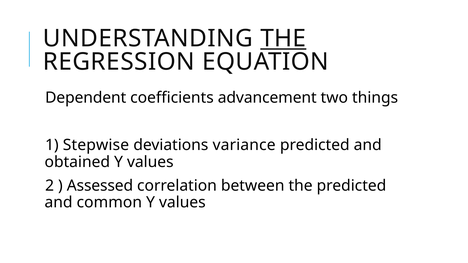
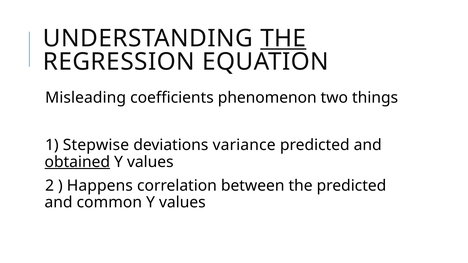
Dependent: Dependent -> Misleading (86, 98)
advancement: advancement -> phenomenon (267, 98)
obtained underline: none -> present (77, 162)
Assessed: Assessed -> Happens (100, 186)
